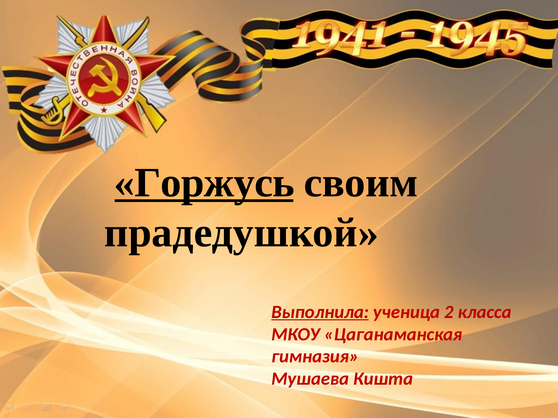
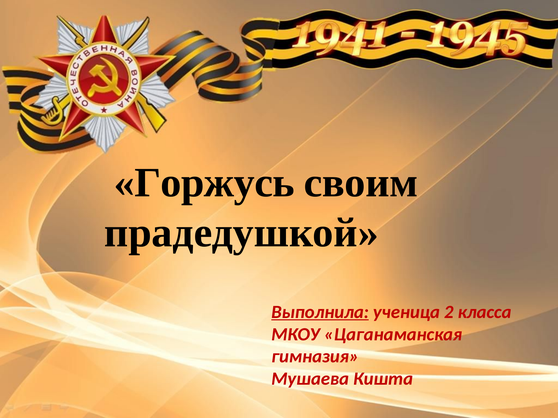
Горжусь underline: present -> none (204, 183)
